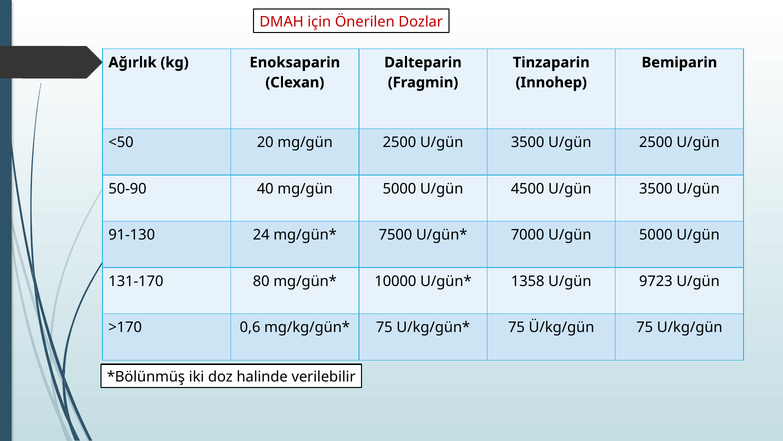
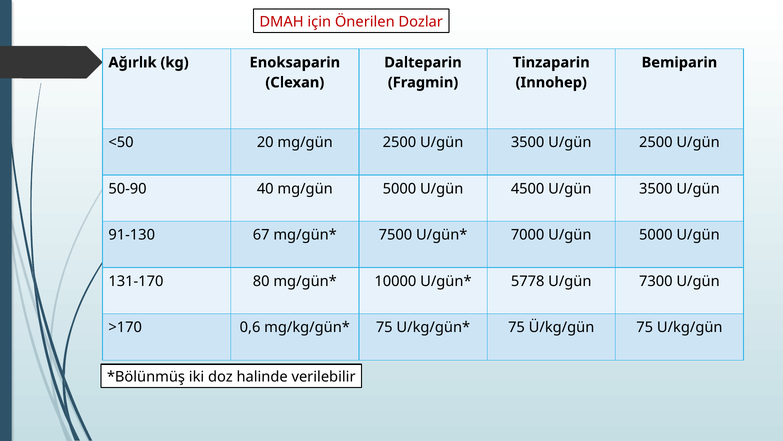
24: 24 -> 67 (261, 235)
1358: 1358 -> 5778 (528, 281)
9723: 9723 -> 7300 (656, 281)
